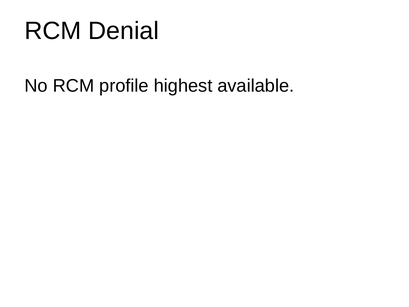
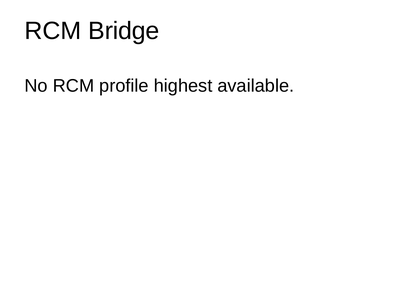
Denial: Denial -> Bridge (124, 31)
